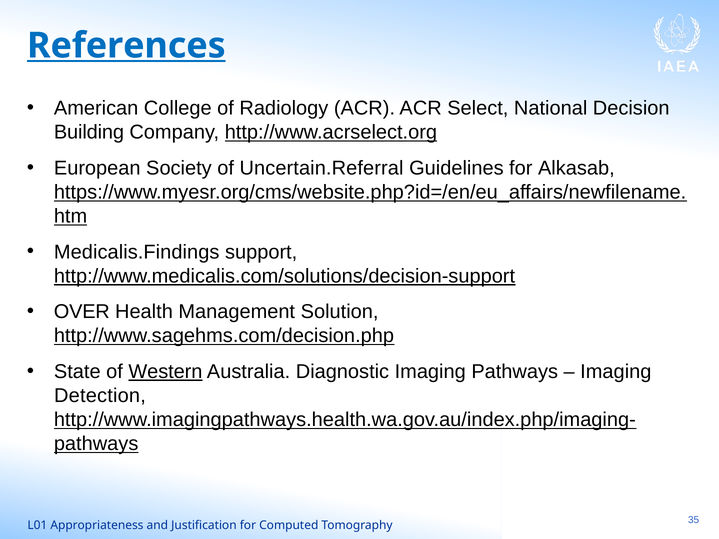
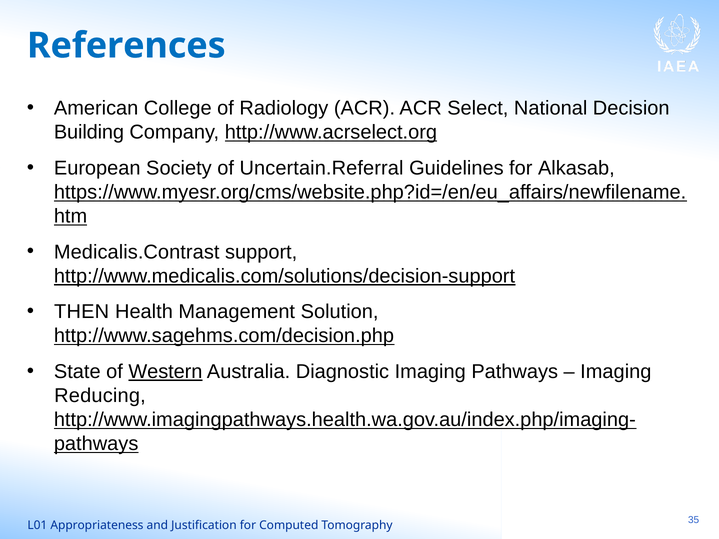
References underline: present -> none (126, 46)
Medicalis.Findings: Medicalis.Findings -> Medicalis.Contrast (137, 252)
OVER: OVER -> THEN (82, 312)
Detection: Detection -> Reducing (100, 396)
